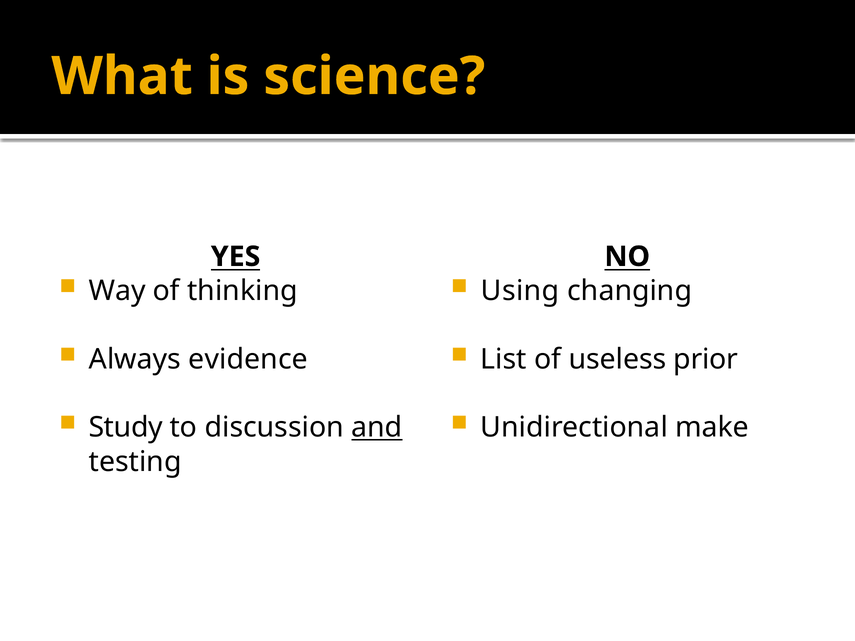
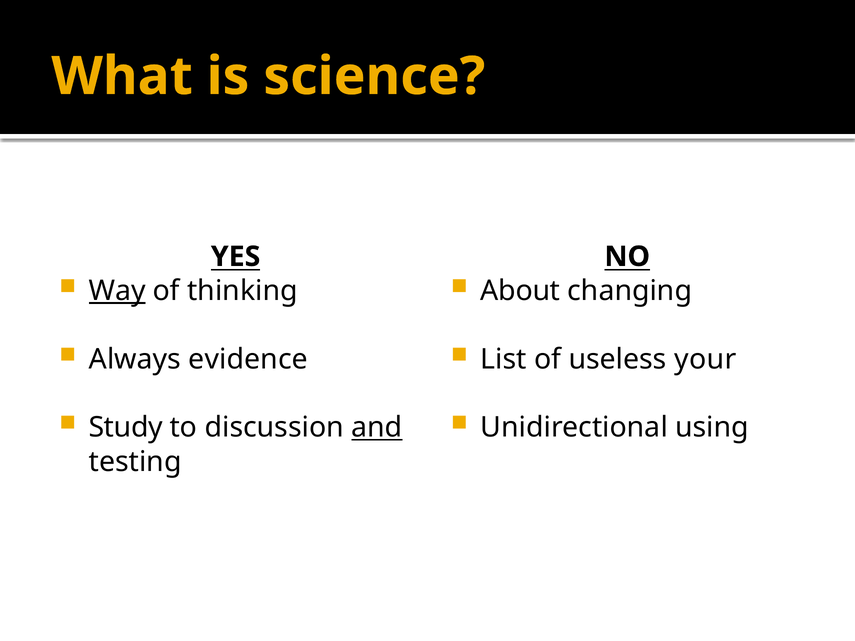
Way underline: none -> present (117, 291)
Using: Using -> About (520, 291)
prior: prior -> your (705, 359)
make: make -> using (712, 428)
